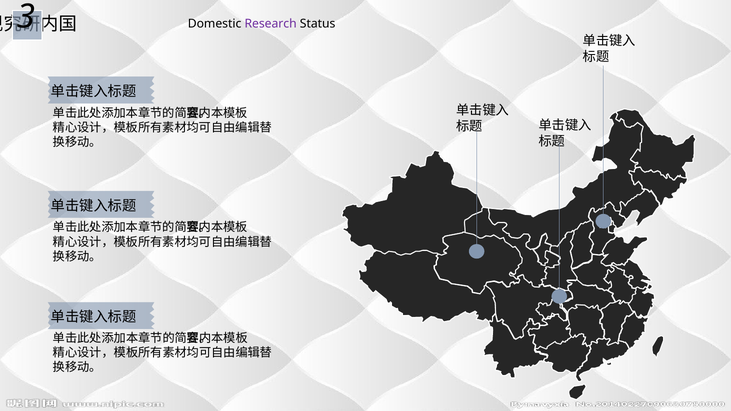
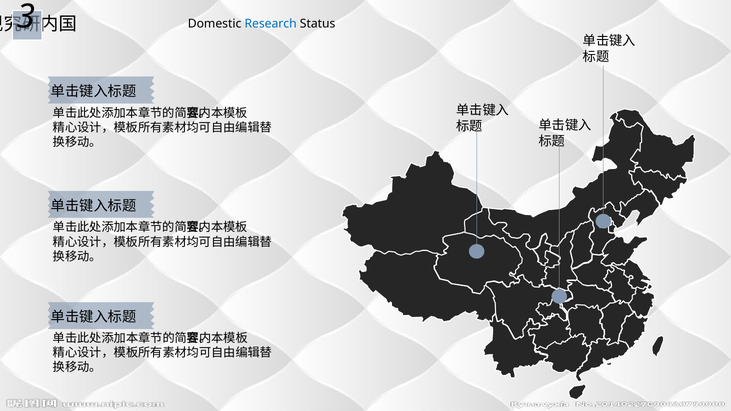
Research colour: purple -> blue (271, 24)
